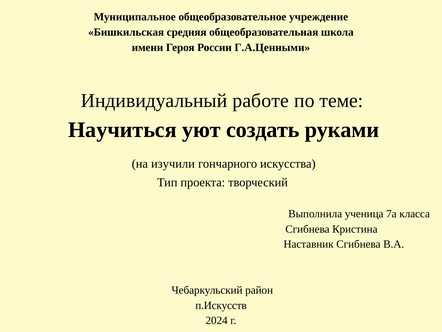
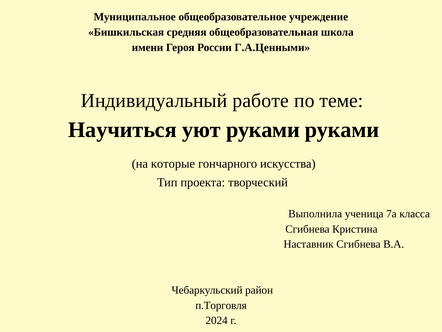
уют создать: создать -> руками (263, 130)
изучили: изучили -> которые (173, 163)
п.Искусств: п.Искусств -> п.Торговля (221, 305)
